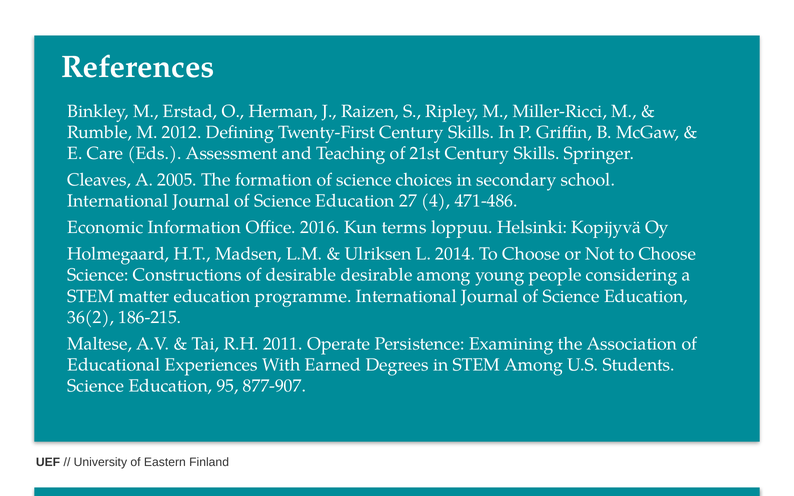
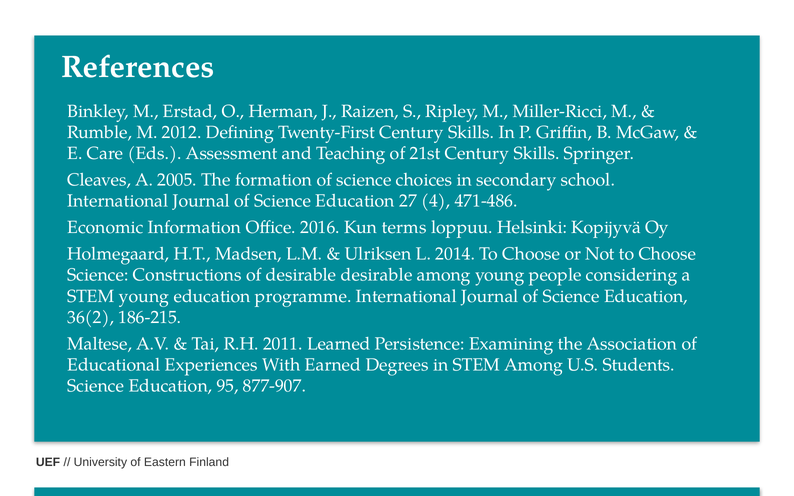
STEM matter: matter -> young (144, 296)
Operate: Operate -> Learned (339, 344)
